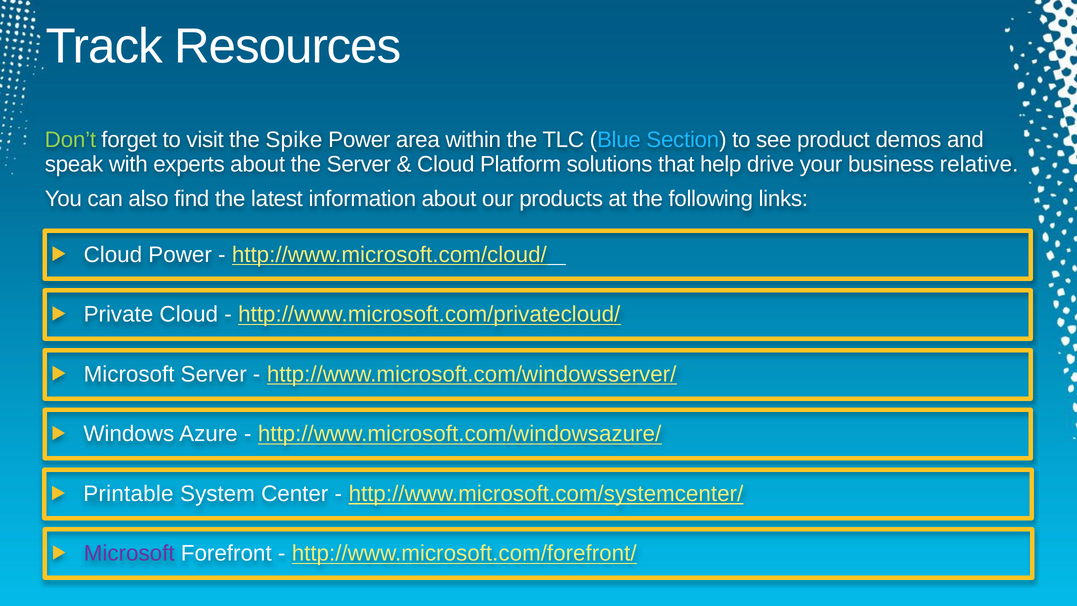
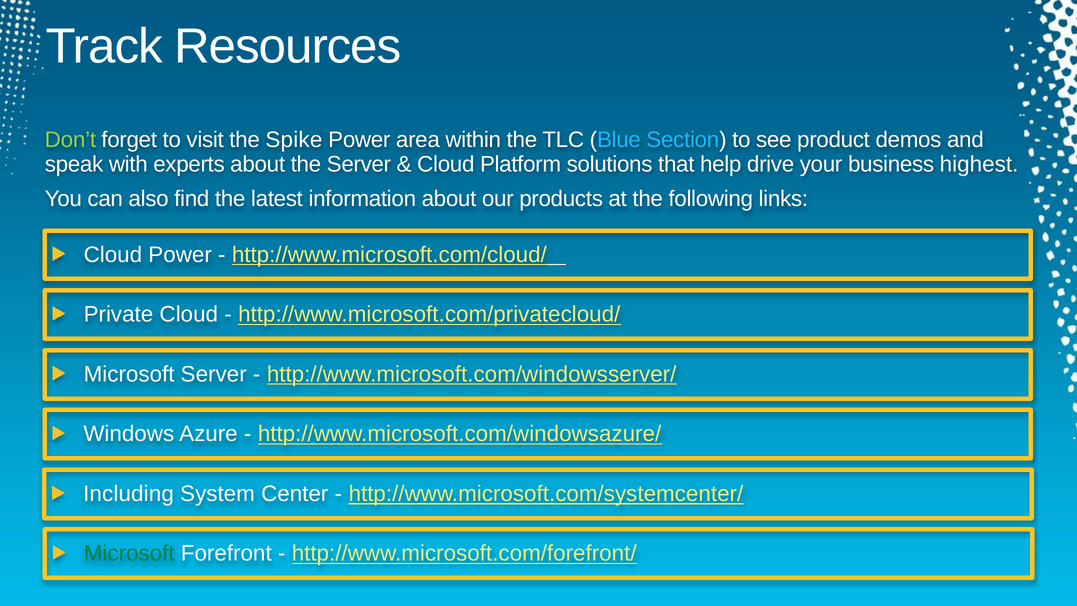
relative: relative -> highest (979, 164)
Printable: Printable -> Including (128, 494)
Microsoft colour: purple -> green (129, 553)
